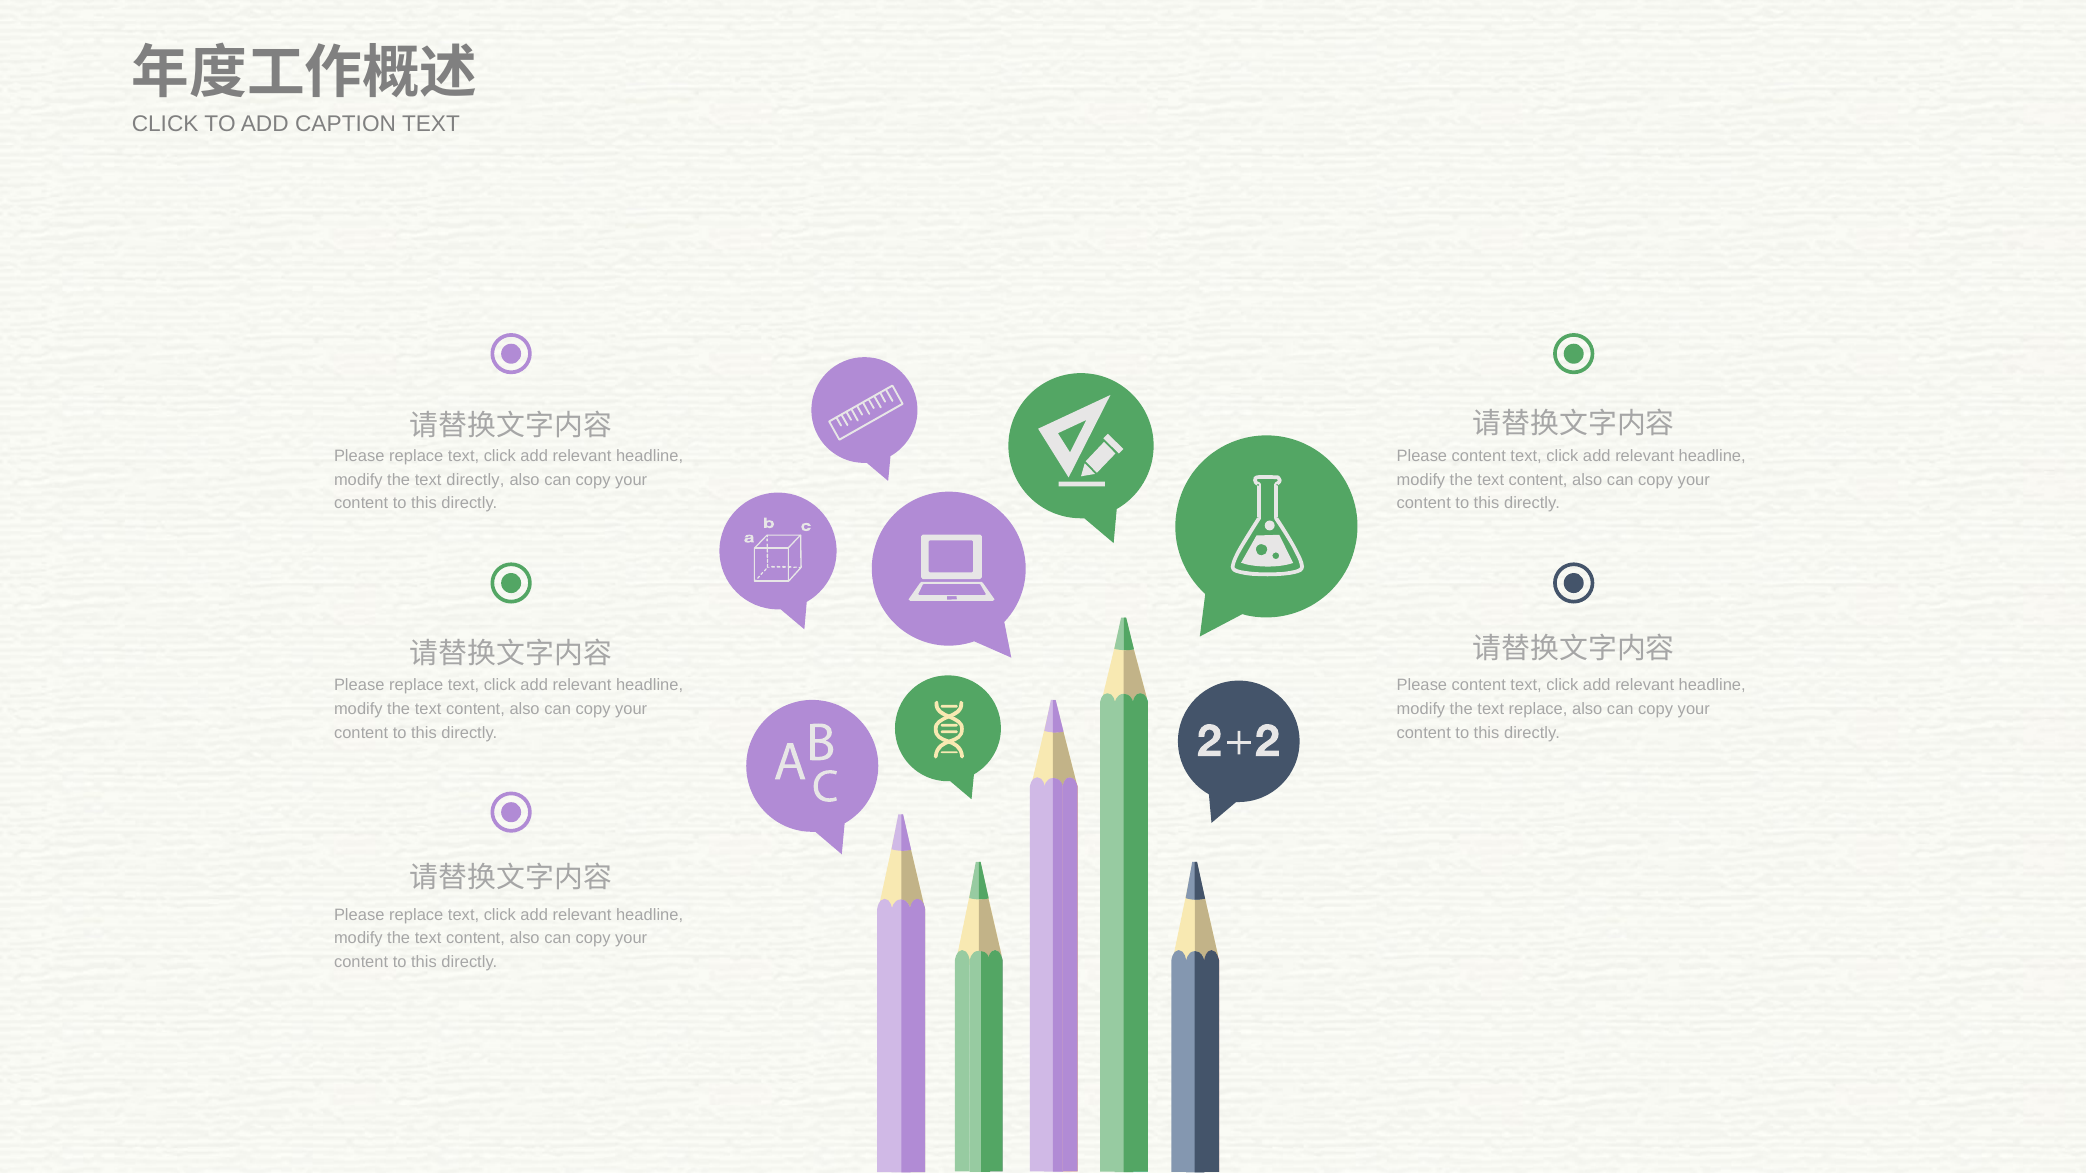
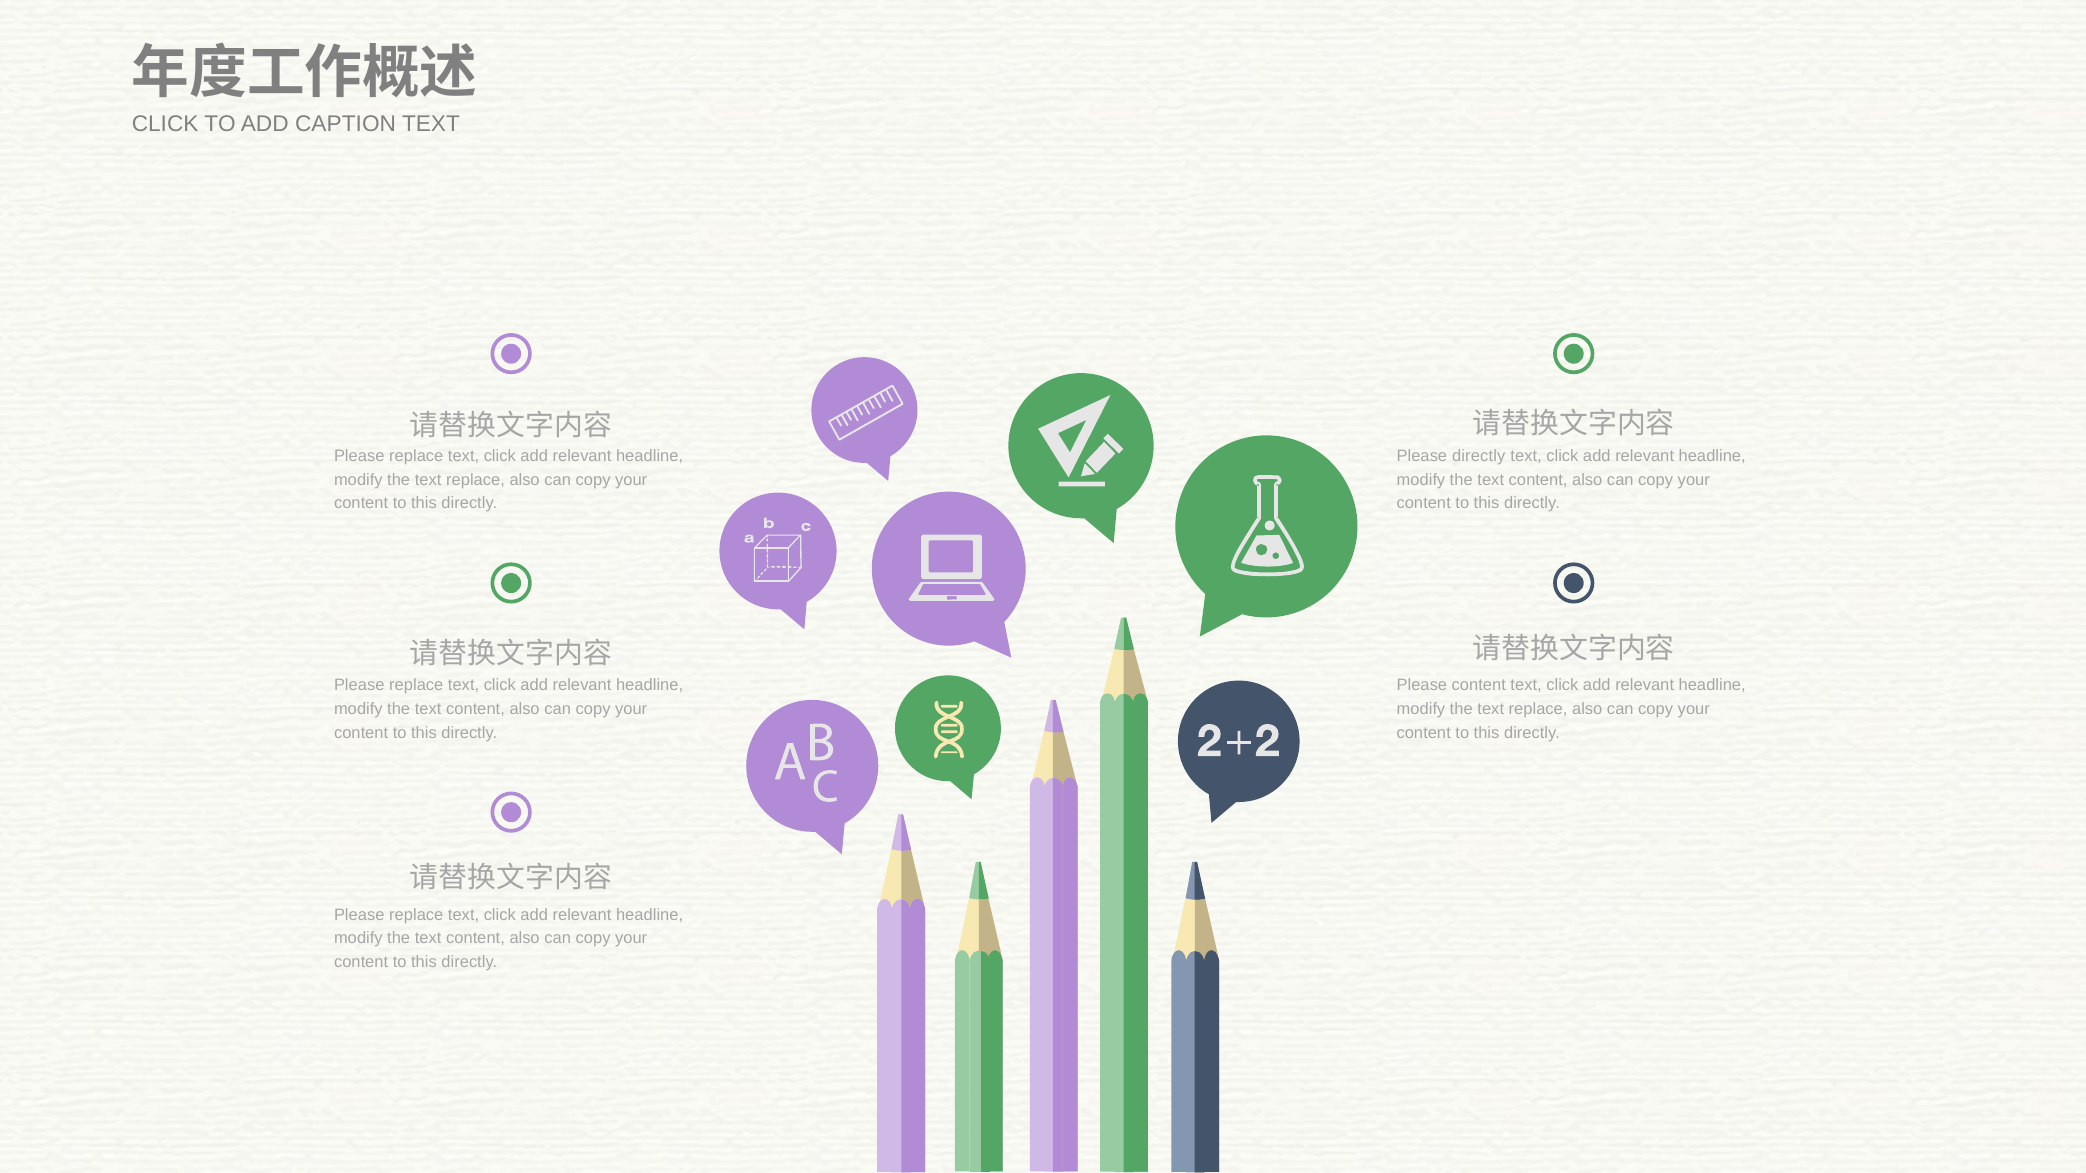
content: content -> directly (1479, 456)
directly: directly -> replace (476, 480)
